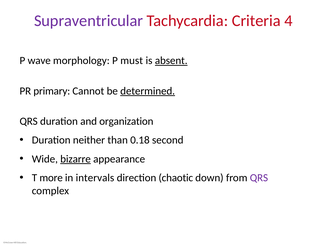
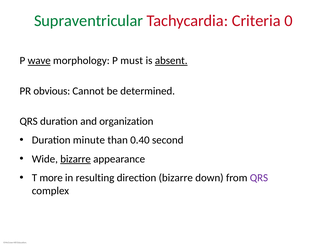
Supraventricular colour: purple -> green (89, 21)
4: 4 -> 0 (289, 21)
wave underline: none -> present (39, 61)
primary: primary -> obvious (52, 91)
determined underline: present -> none (148, 91)
neither: neither -> minute (89, 140)
0.18: 0.18 -> 0.40 (140, 140)
intervals: intervals -> resulting (95, 178)
direction chaotic: chaotic -> bizarre (176, 178)
